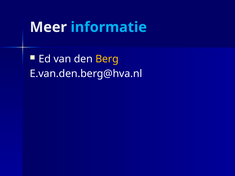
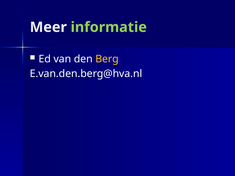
informatie colour: light blue -> light green (109, 27)
